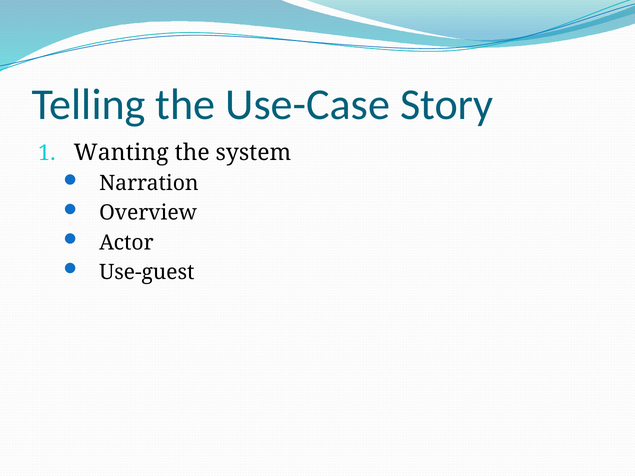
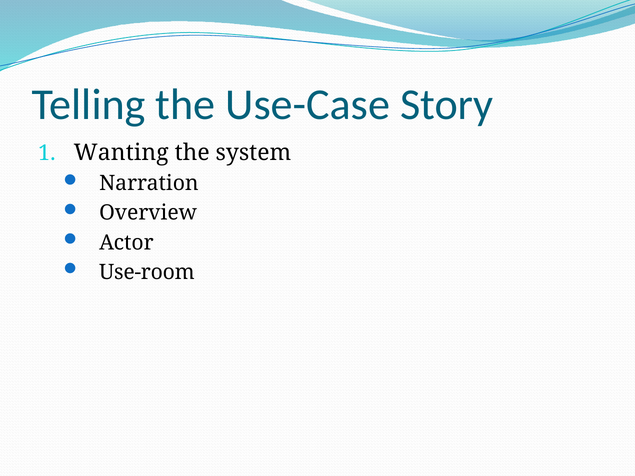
Use-guest: Use-guest -> Use-room (147, 272)
